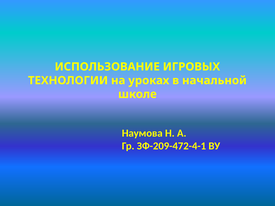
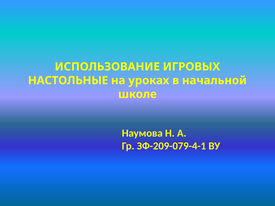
ТЕХНОЛОГИИ: ТЕХНОЛОГИИ -> НАСТОЛЬНЫЕ (68, 81)
ЗФ-209-472-4-1: ЗФ-209-472-4-1 -> ЗФ-209-079-4-1 (171, 146)
